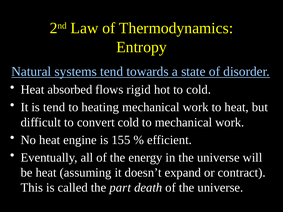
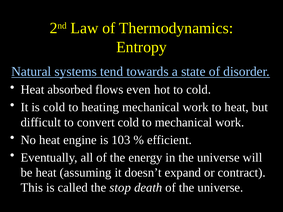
rigid: rigid -> even (139, 90)
is tend: tend -> cold (54, 107)
155: 155 -> 103 (121, 140)
part: part -> stop (120, 188)
